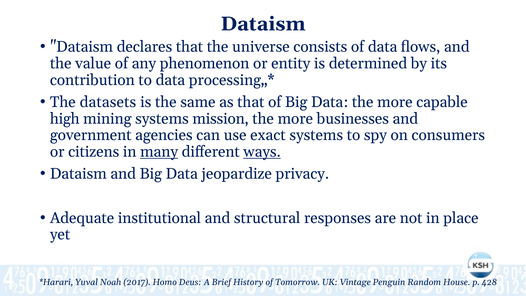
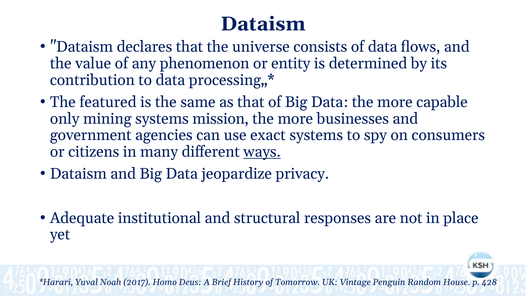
datasets: datasets -> featured (108, 102)
high: high -> only (65, 119)
many underline: present -> none (159, 152)
